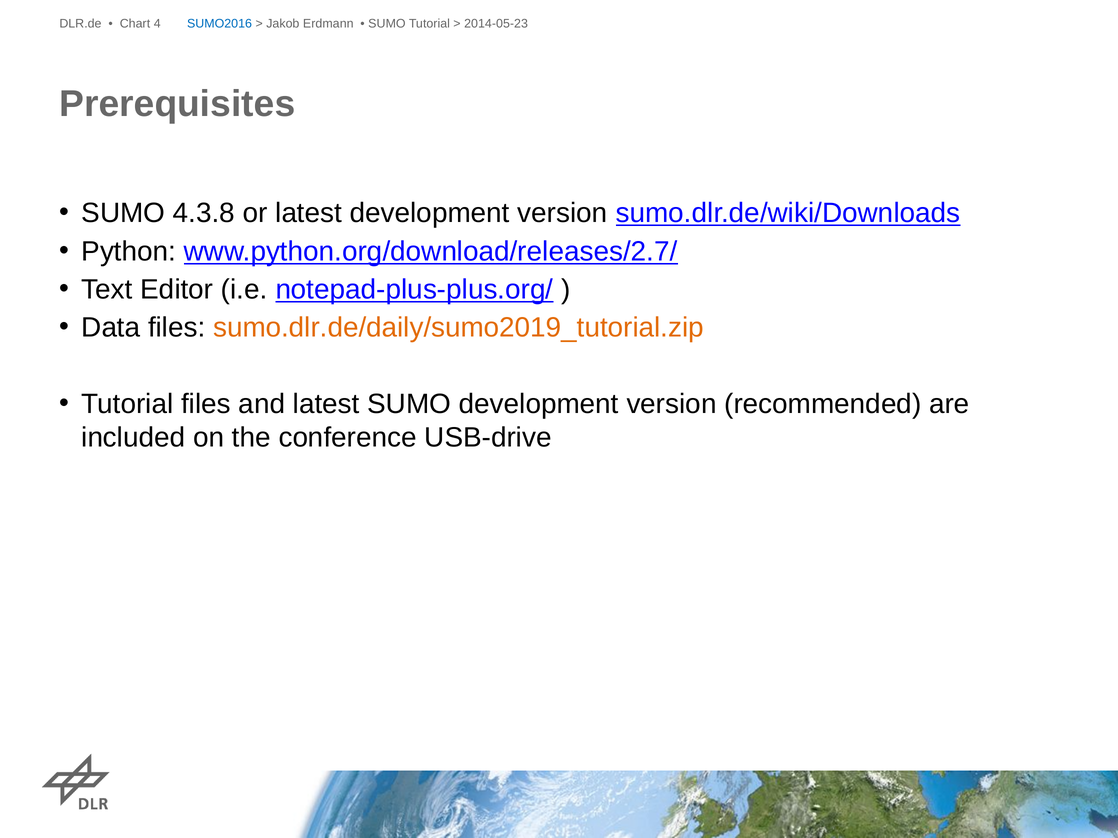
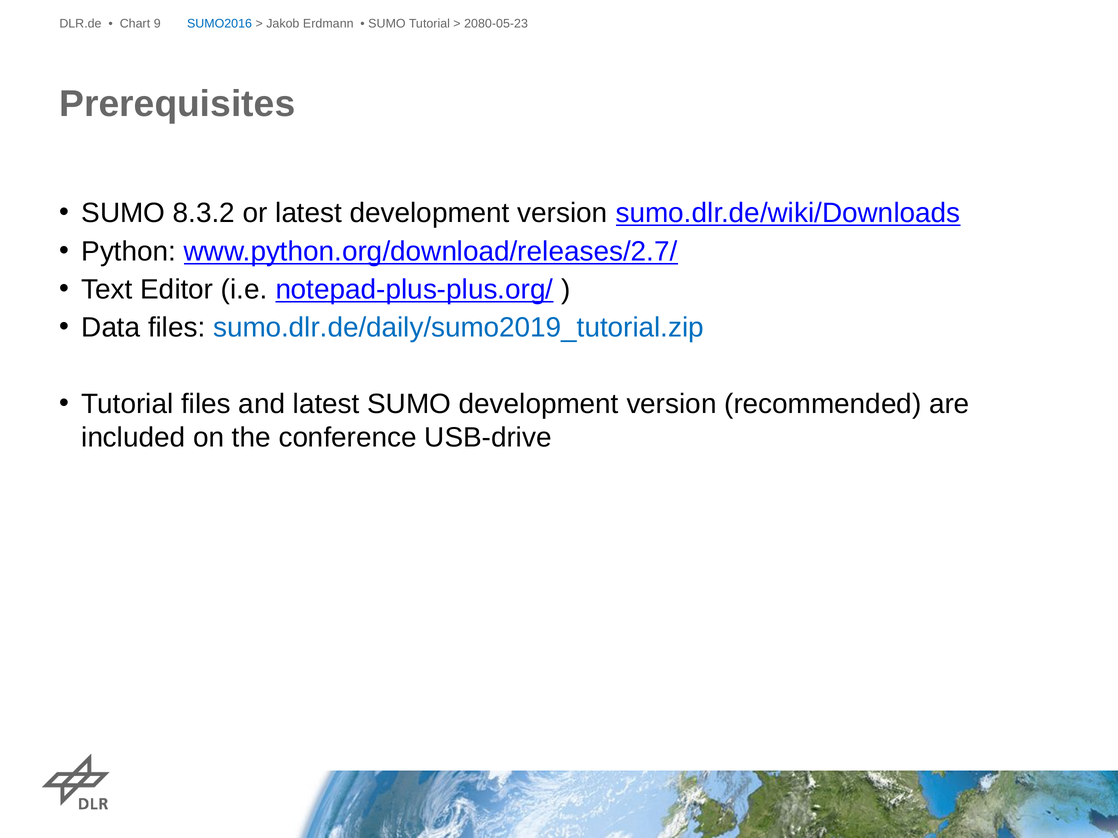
4: 4 -> 9 (157, 24)
2014-05-23: 2014-05-23 -> 2080-05-23 (496, 24)
4.3.8: 4.3.8 -> 8.3.2 (204, 213)
sumo.dlr.de/daily/sumo2019_tutorial.zip colour: orange -> blue (458, 328)
